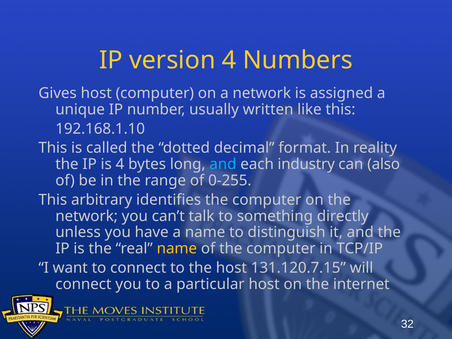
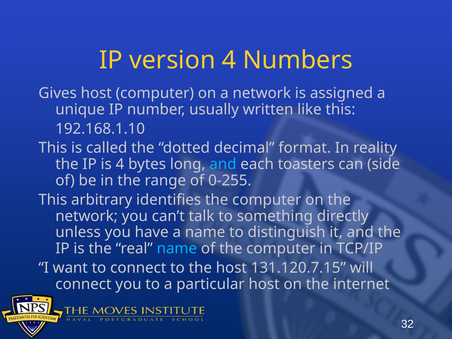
industry: industry -> toasters (306, 164)
also: also -> side (384, 164)
name colour: yellow -> light blue (177, 249)
